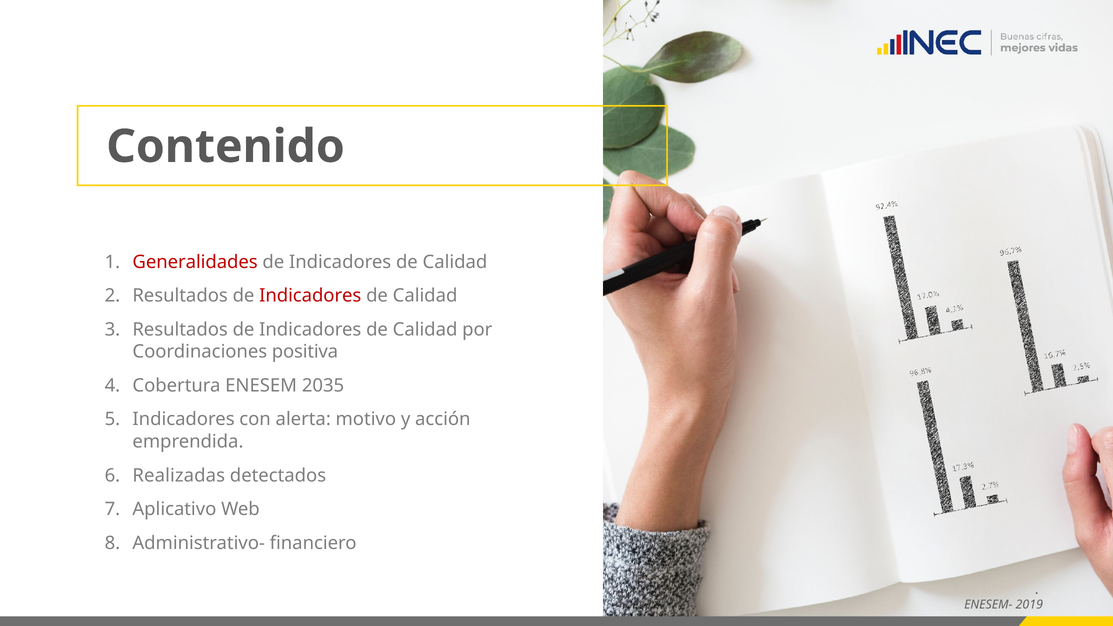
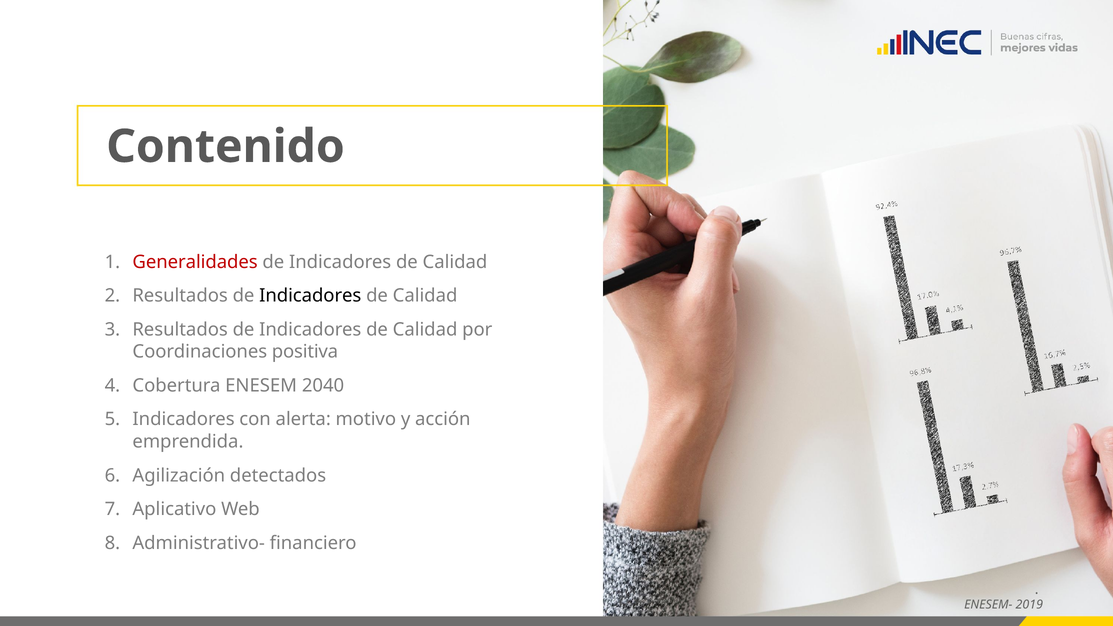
Indicadores colour: red -> black (310, 296)
2035: 2035 -> 2040 (323, 386)
Realizadas: Realizadas -> Agilización (179, 475)
